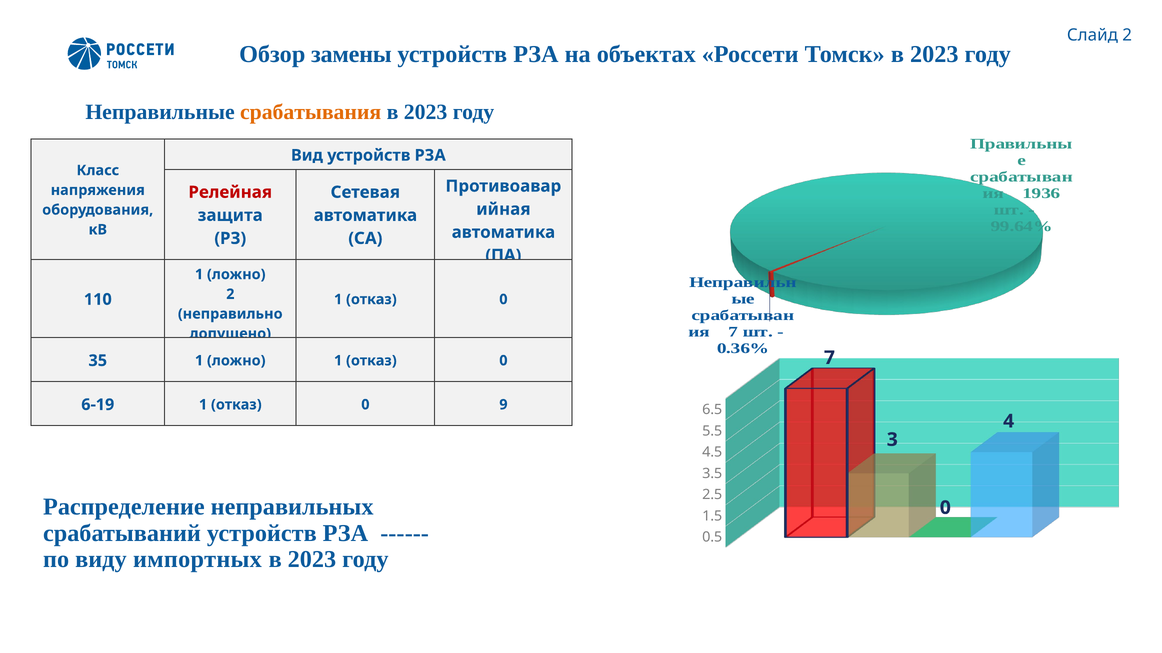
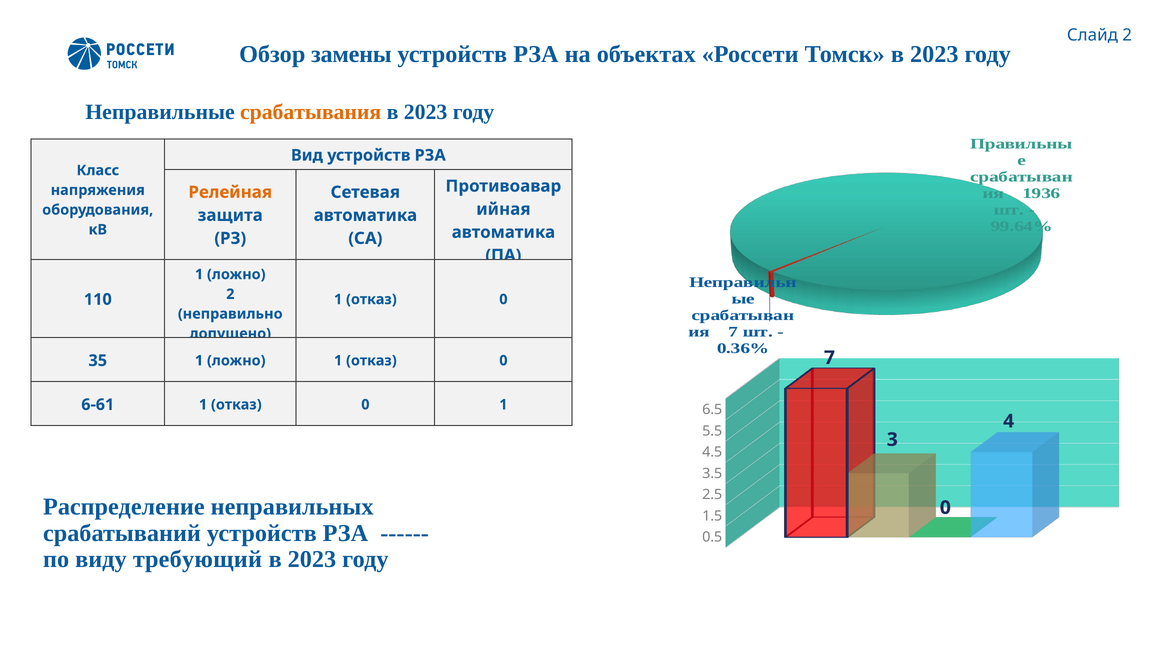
Релейная colour: red -> orange (230, 192)
6-19: 6-19 -> 6-61 (98, 405)
0 9: 9 -> 1 (503, 405)
импортных: импортных -> требующий (197, 560)
